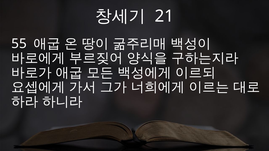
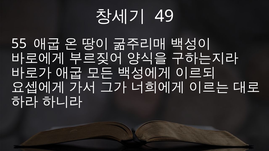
21: 21 -> 49 (164, 16)
